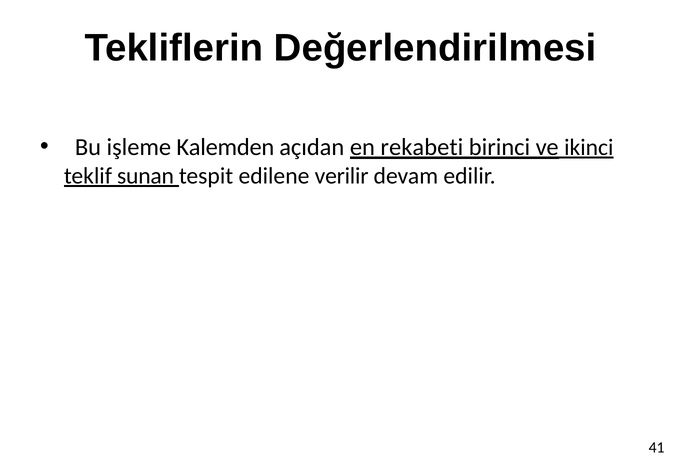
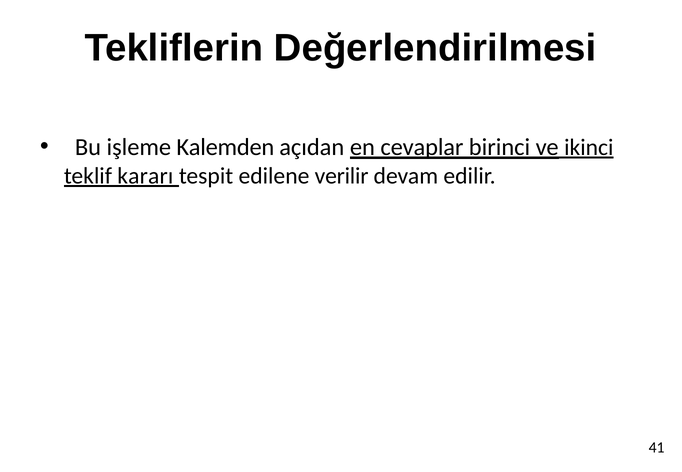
rekabeti: rekabeti -> cevaplar (422, 147)
sunan: sunan -> kararı (145, 176)
